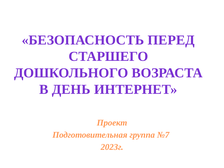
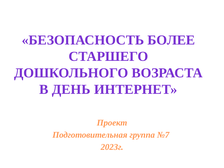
ПЕРЕД: ПЕРЕД -> БОЛЕЕ (171, 40)
